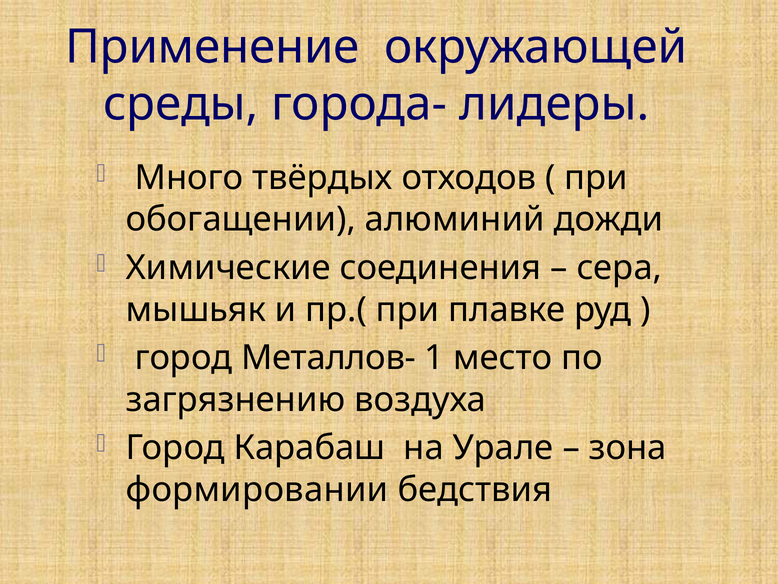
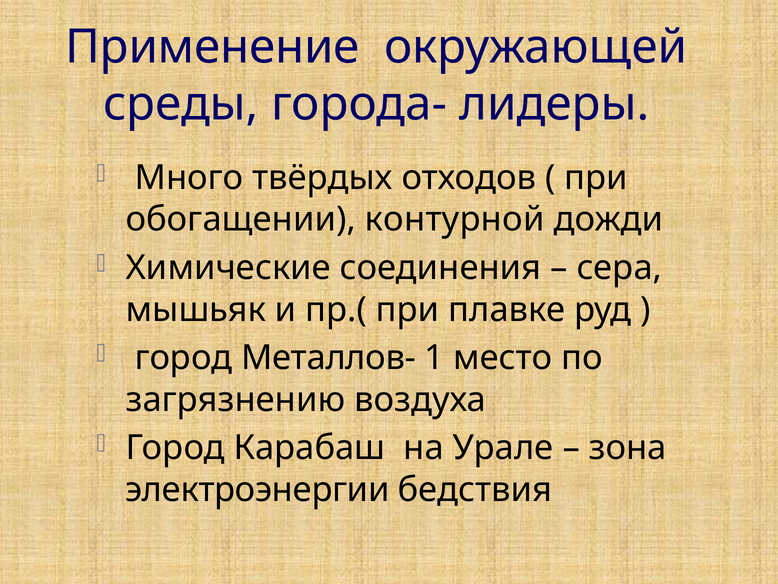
алюминий: алюминий -> контурной (455, 219)
формировании: формировании -> электроэнергии (257, 489)
